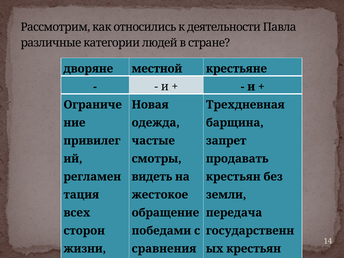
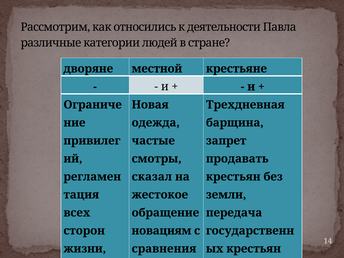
видеть: видеть -> сказал (152, 177)
победами: победами -> новациям (161, 231)
